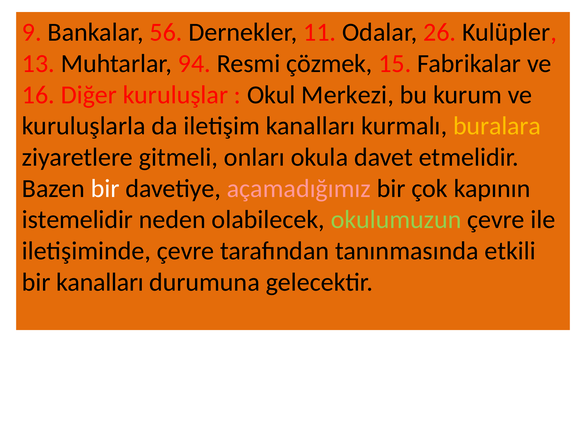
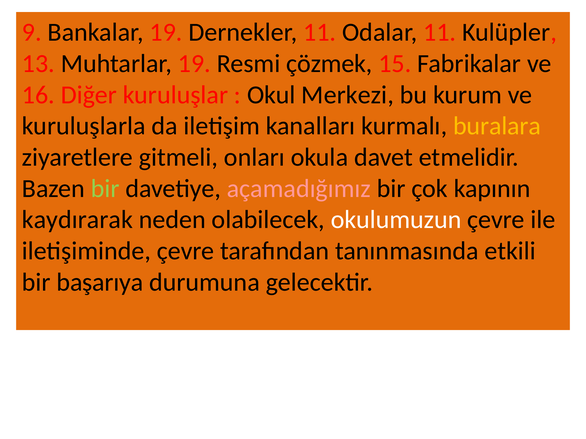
Bankalar 56: 56 -> 19 (166, 32)
Odalar 26: 26 -> 11 (440, 32)
Muhtarlar 94: 94 -> 19 (194, 64)
bir colour: white -> light green (105, 189)
istemelidir: istemelidir -> kaydırarak (77, 220)
okulumuzun colour: light green -> white (396, 220)
bir kanalları: kanalları -> başarıya (100, 282)
